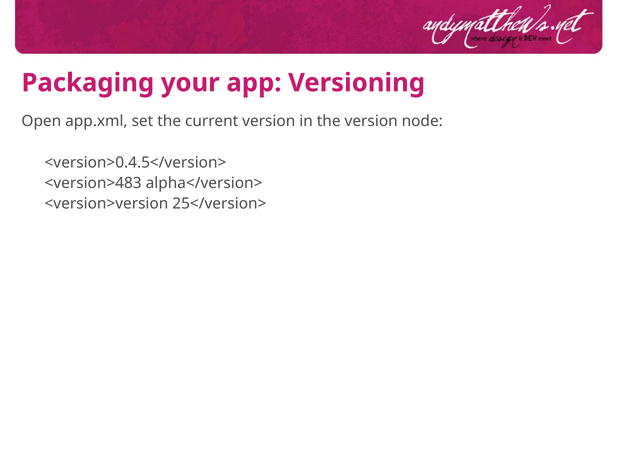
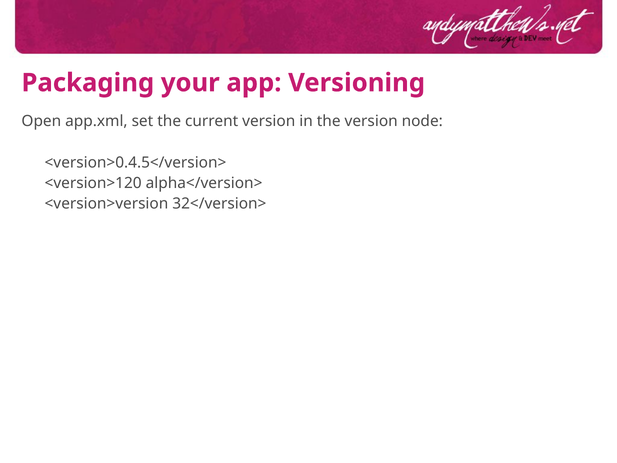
<version>483: <version>483 -> <version>120 (93, 183)
25</version>: 25</version> -> 32</version> (219, 204)
